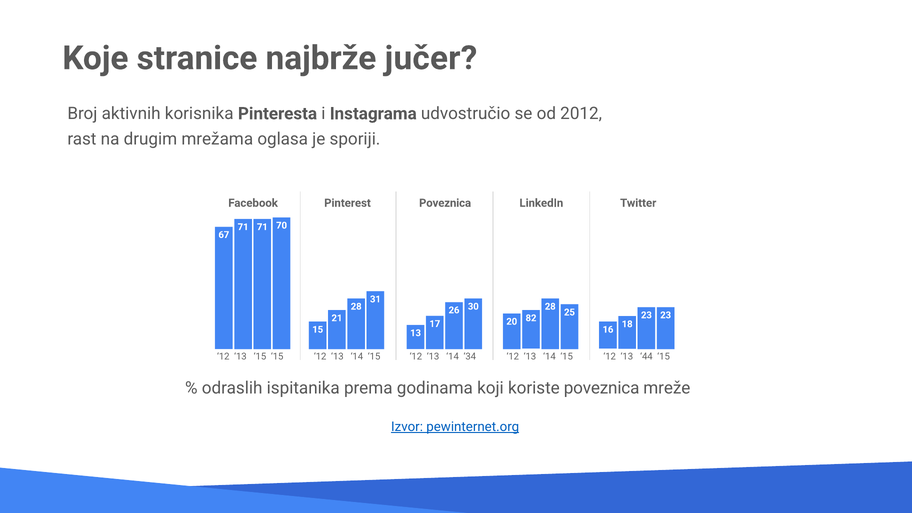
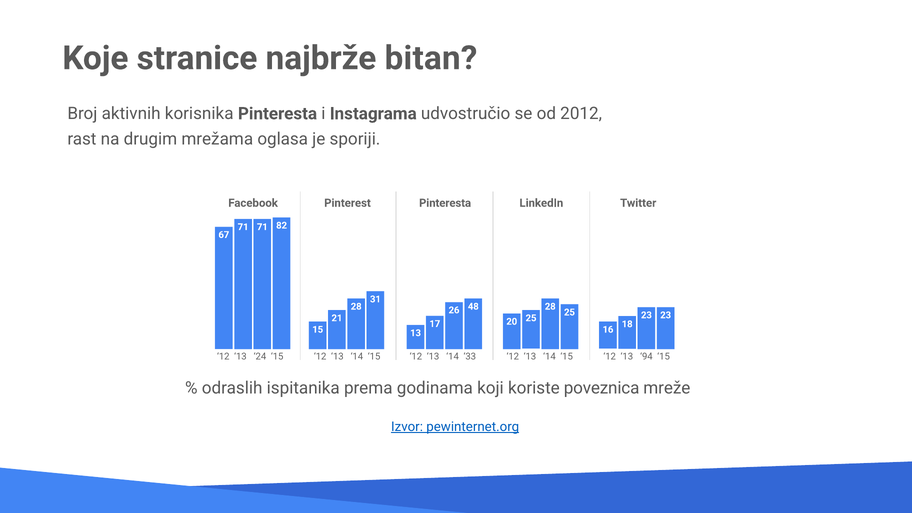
jučer: jučer -> bitan (431, 58)
Pinterest Poveznica: Poveznica -> Pinteresta (445, 203)
70: 70 -> 82 (282, 225)
30: 30 -> 48 (473, 306)
20 82: 82 -> 25 (531, 318)
13 15: 15 -> 24 (260, 357)
34: 34 -> 33 (470, 357)
44: 44 -> 94 (646, 357)
